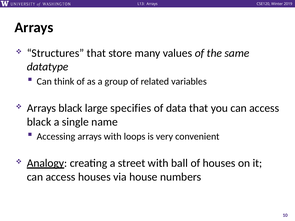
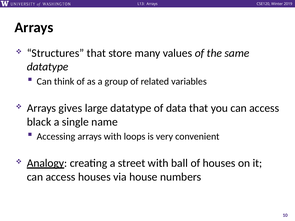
Arrays black: black -> gives (70, 108)
large specifies: specifies -> datatype (131, 108)
